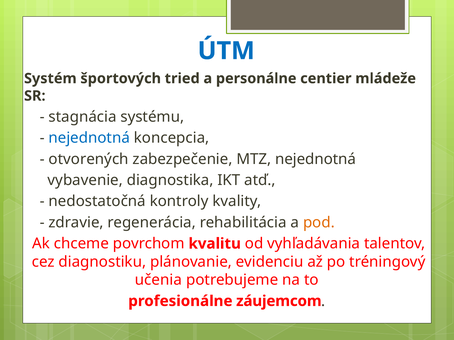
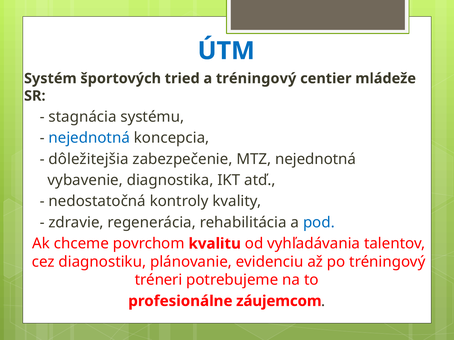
a personálne: personálne -> tréningový (256, 79)
otvorených: otvorených -> dôležitejšia (89, 159)
pod colour: orange -> blue (319, 223)
učenia: učenia -> tréneri (159, 280)
